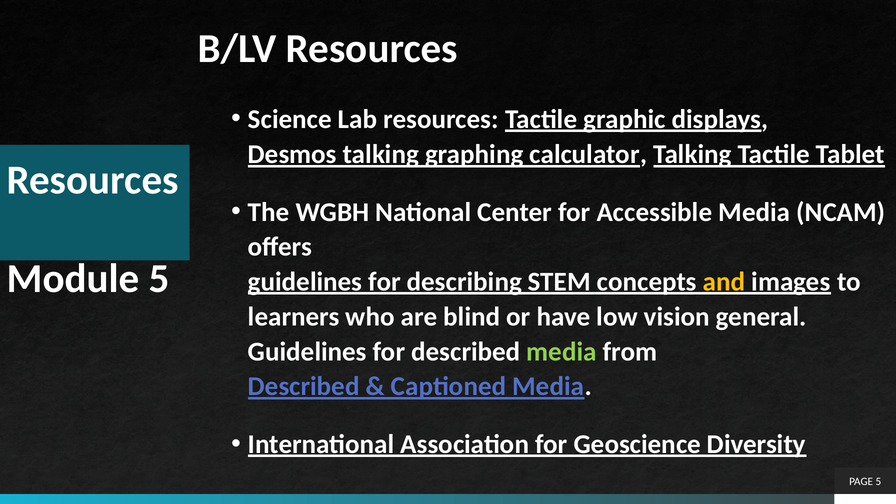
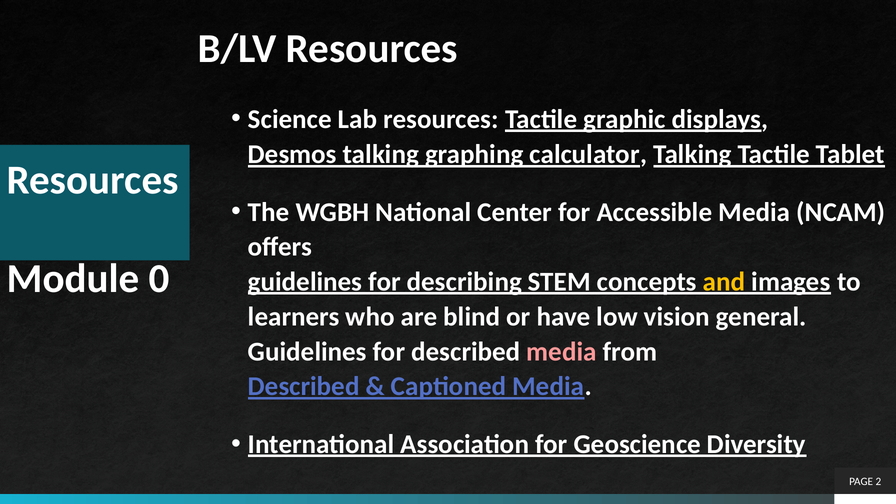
Module 5: 5 -> 0 (159, 279)
media colour: light green -> pink (562, 352)
PAGE 5: 5 -> 2 (878, 481)
